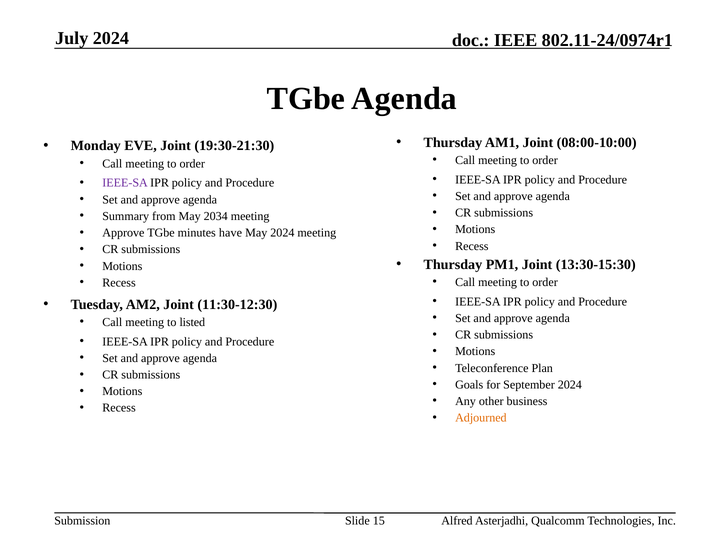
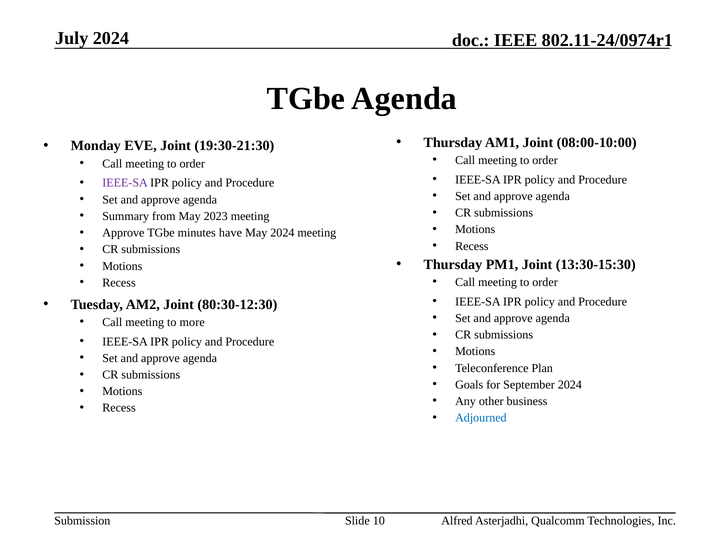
2034: 2034 -> 2023 (216, 216)
11:30-12:30: 11:30-12:30 -> 80:30-12:30 (237, 304)
listed: listed -> more (192, 322)
Adjourned colour: orange -> blue (481, 418)
15: 15 -> 10 (379, 521)
